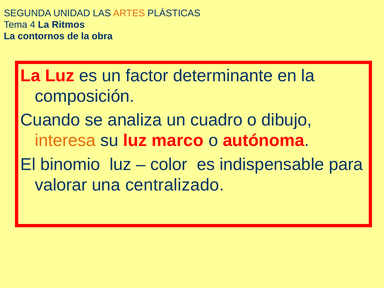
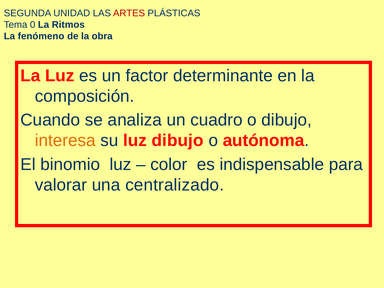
ARTES colour: orange -> red (129, 13)
4: 4 -> 0 (33, 25)
contornos: contornos -> fenómeno (41, 36)
luz marco: marco -> dibujo (178, 141)
